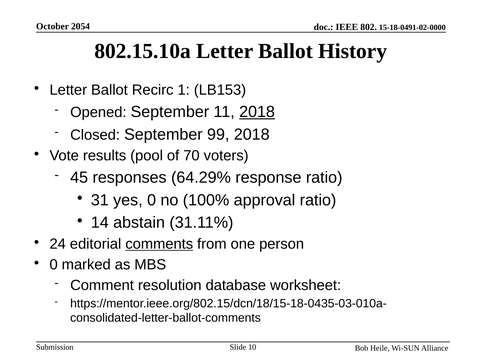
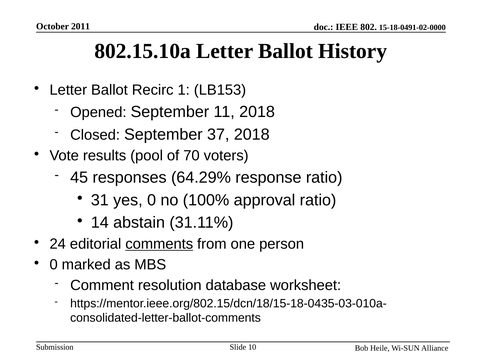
2054: 2054 -> 2011 (81, 26)
2018 underline: present -> none (257, 112)
99: 99 -> 37 (218, 134)
